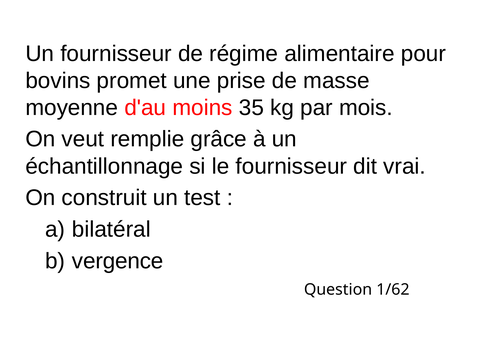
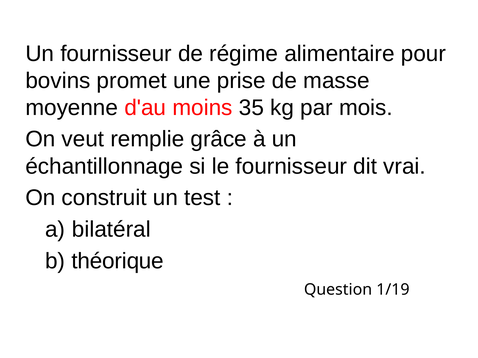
vergence: vergence -> théorique (118, 261)
1/62: 1/62 -> 1/19 (393, 290)
